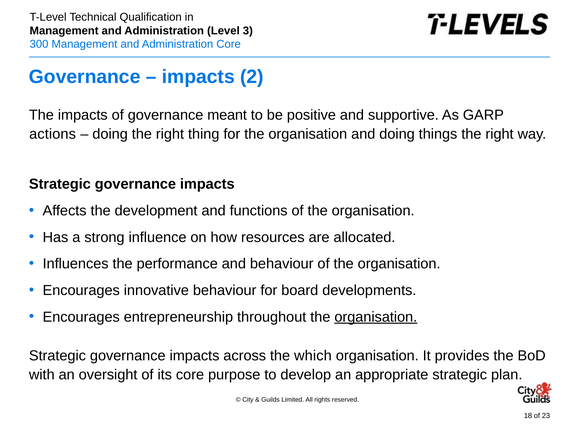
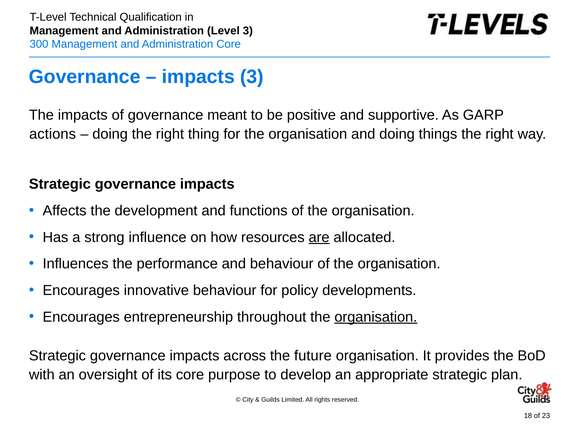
impacts 2: 2 -> 3 (252, 77)
are underline: none -> present (319, 237)
board: board -> policy (300, 290)
which: which -> future (313, 355)
